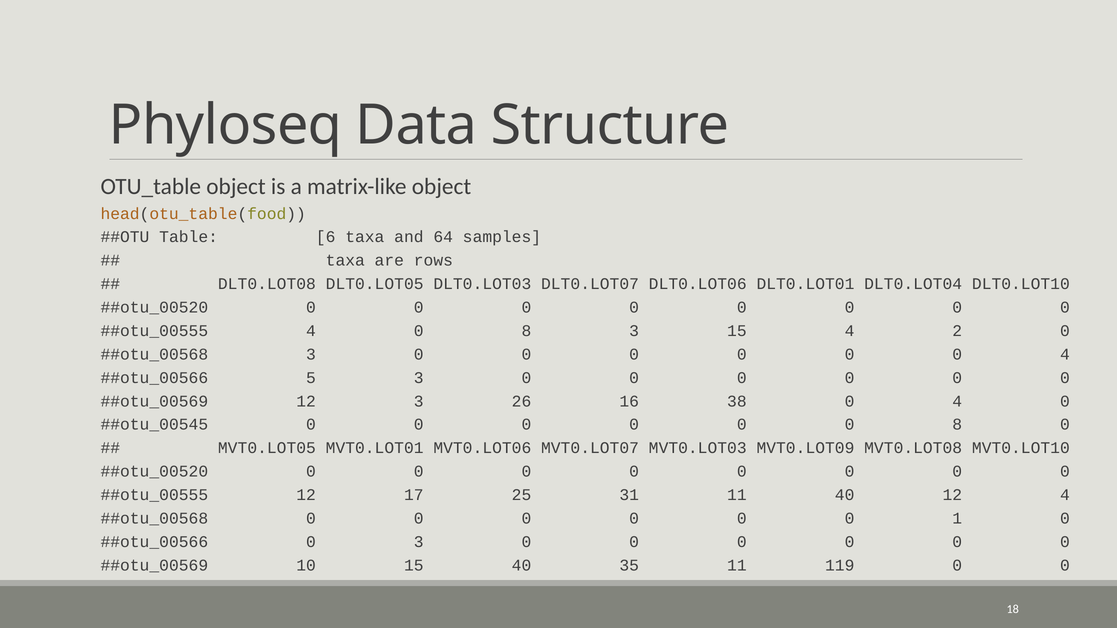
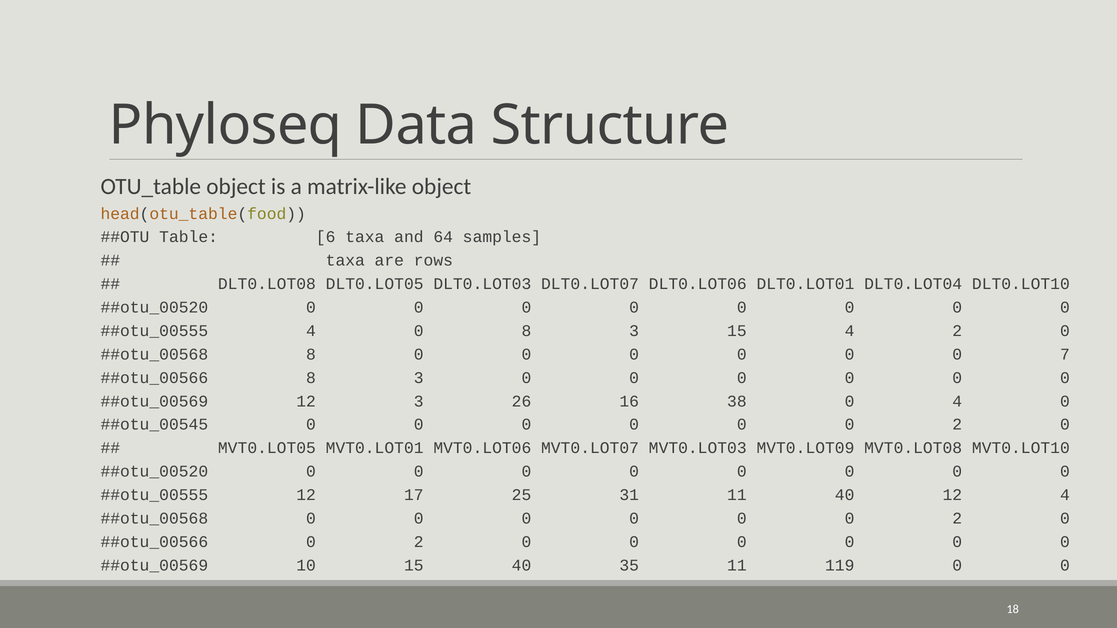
3: 3 -> 8 (311, 354)
0 0 4: 4 -> 7 (1065, 354)
5: 5 -> 8 (311, 378)
8: 8 -> 2 (957, 425)
1: 1 -> 2 (957, 519)
3: 3 -> 2 (419, 542)
